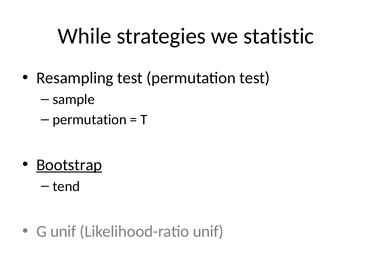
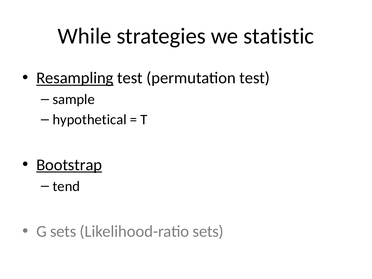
Resampling underline: none -> present (75, 78)
permutation: permutation -> hypothetical (90, 120)
G unif: unif -> sets (63, 231)
Likelihood-ratio unif: unif -> sets (208, 231)
